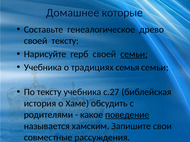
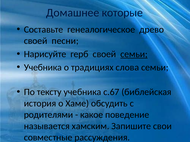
своей тексту: тексту -> песни (65, 41)
семья: семья -> слова (127, 68)
с.27: с.27 -> с.67 (111, 92)
поведение underline: present -> none (127, 115)
